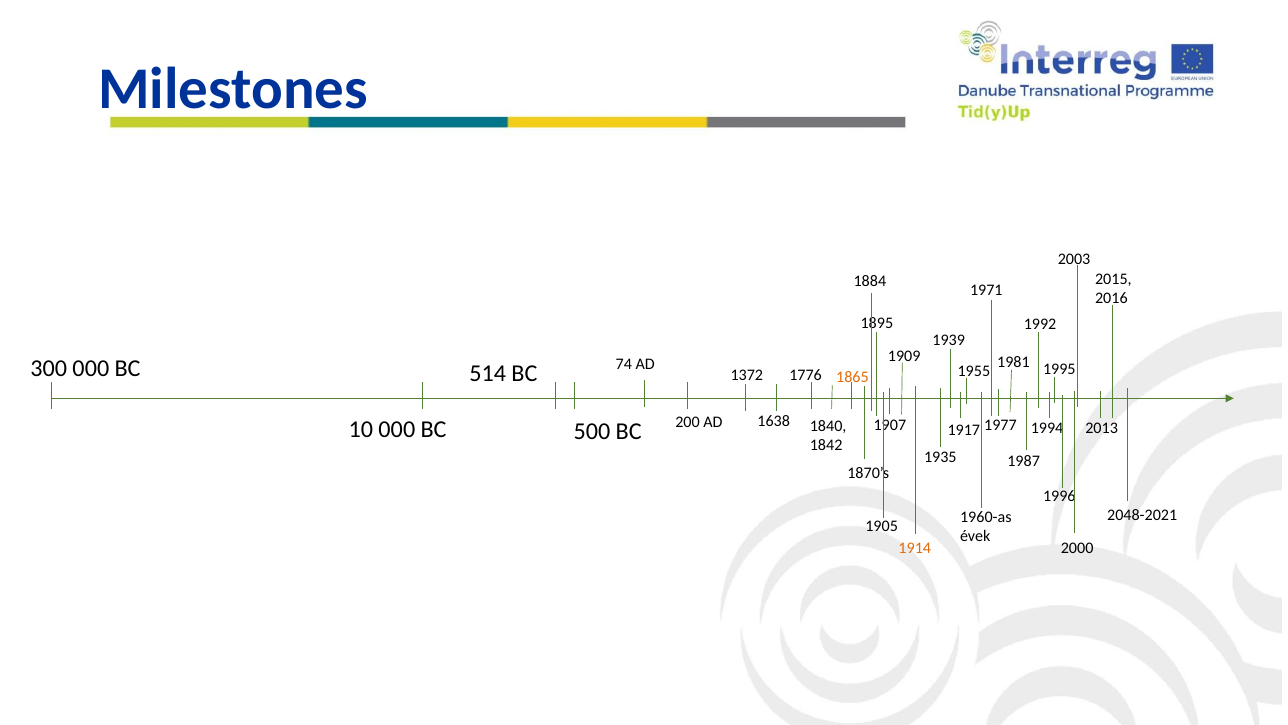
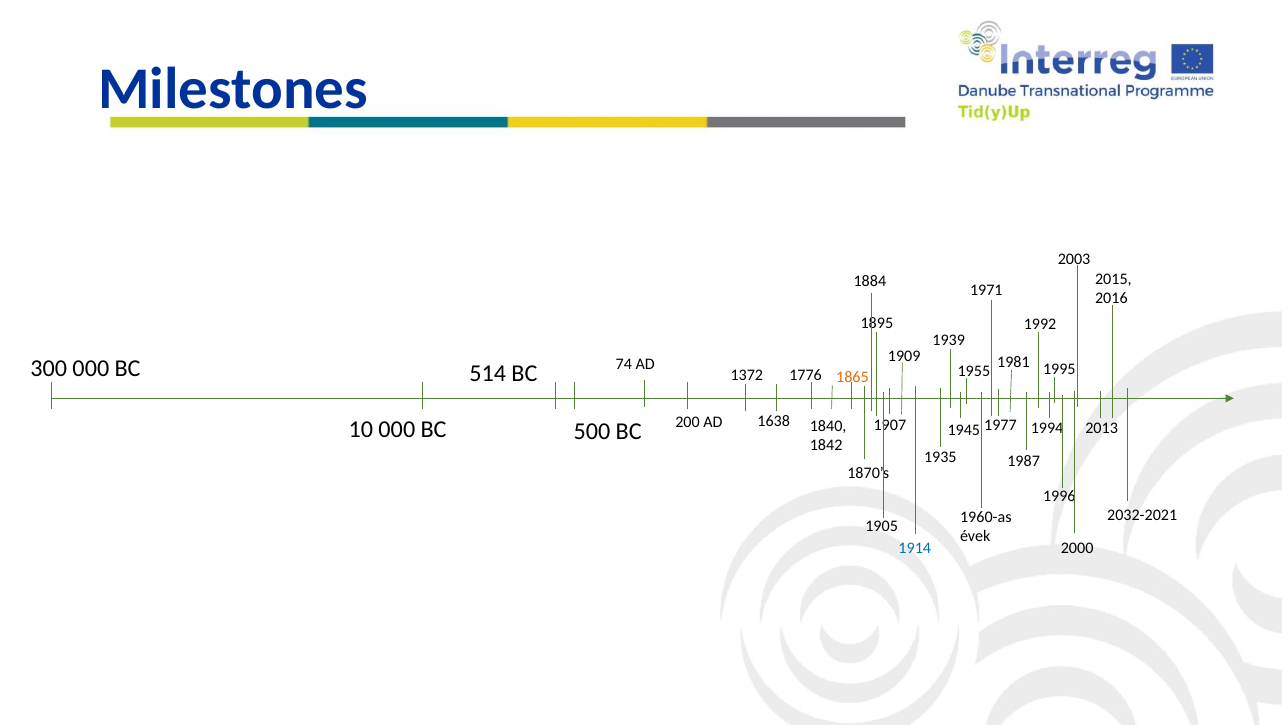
1917: 1917 -> 1945 (964, 430)
2048-2021: 2048-2021 -> 2032-2021 (1142, 515)
1914 colour: orange -> blue (915, 548)
